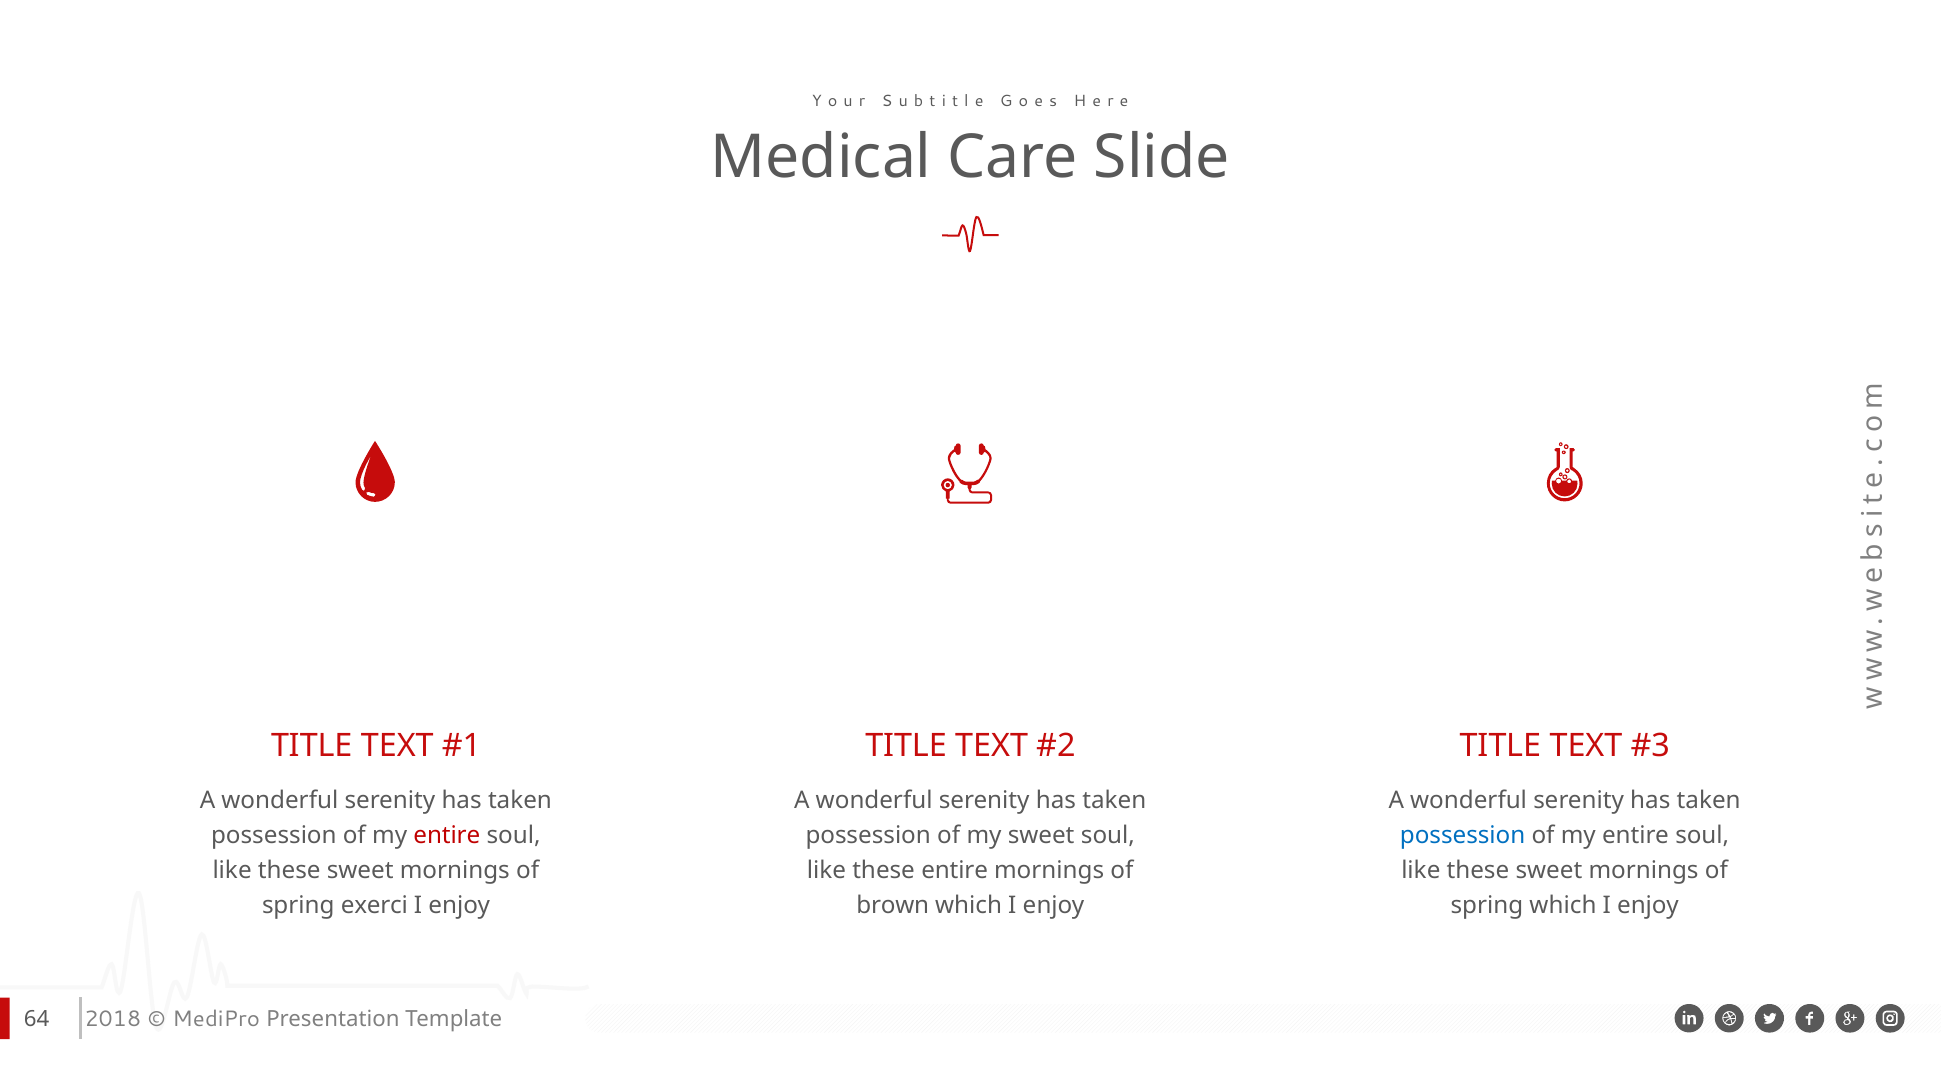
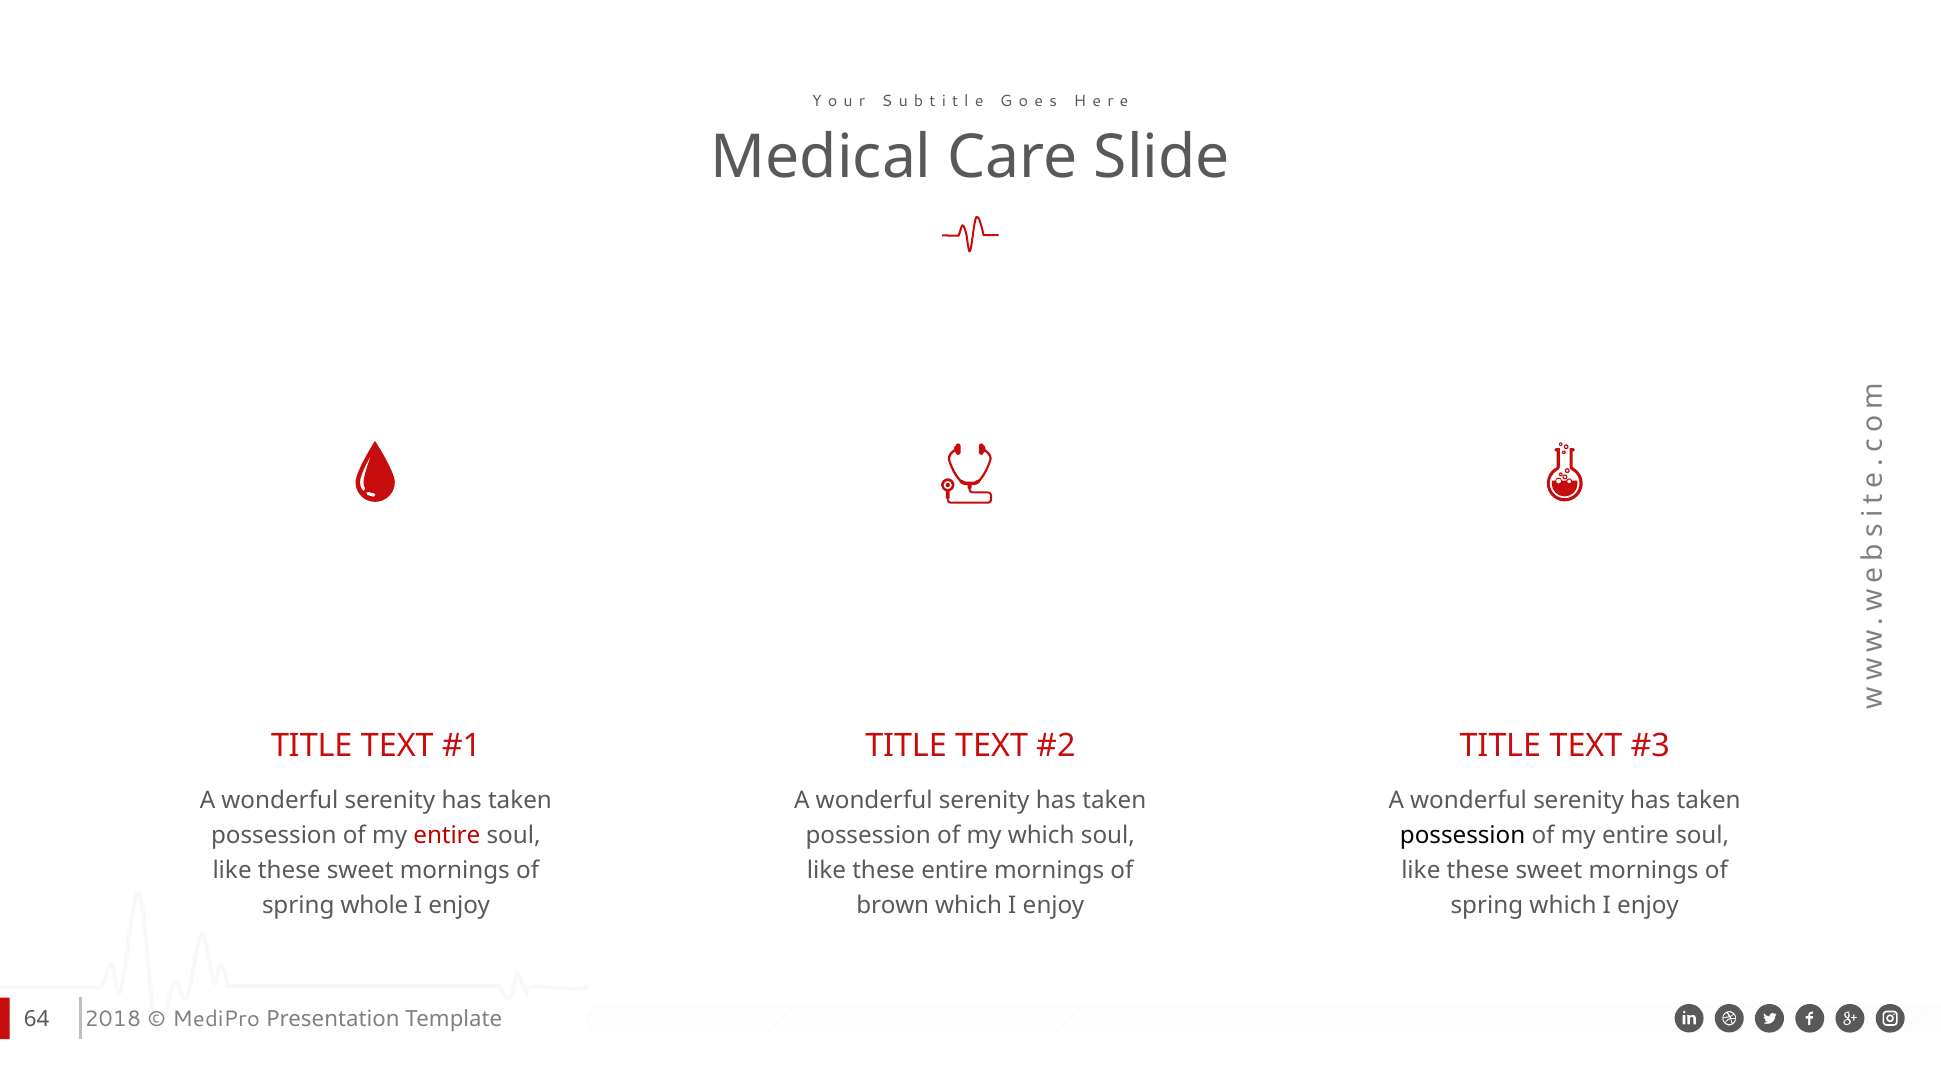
my sweet: sweet -> which (1041, 835)
possession colour: blue -> black (1463, 835)
exerci: exerci -> whole (374, 905)
